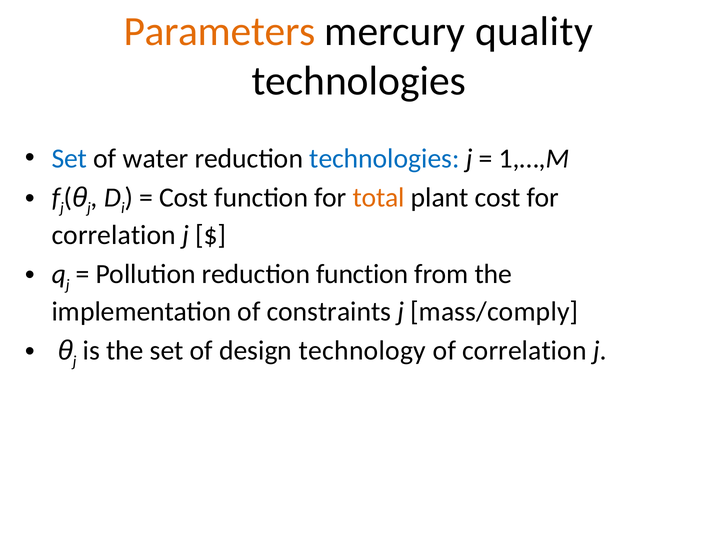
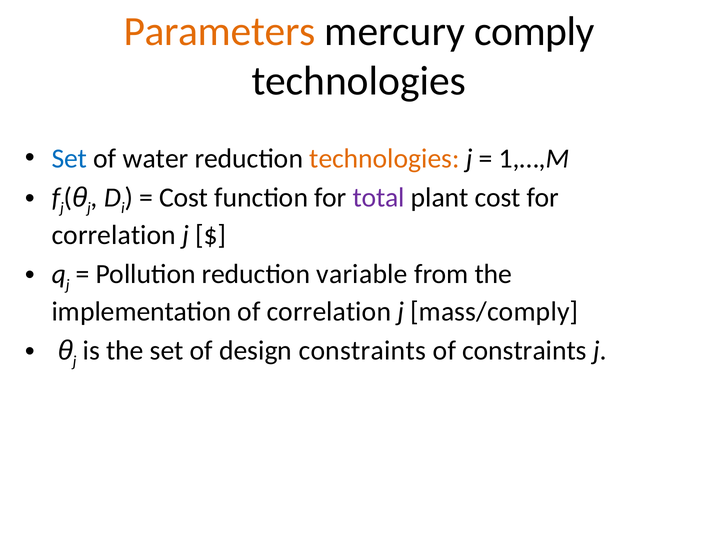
quality: quality -> comply (534, 31)
technologies colour: blue -> orange (384, 159)
total colour: orange -> purple (379, 197)
reduction function: function -> variable (362, 274)
of constraints: constraints -> correlation (329, 312)
design technology: technology -> constraints (362, 351)
of correlation: correlation -> constraints (524, 351)
